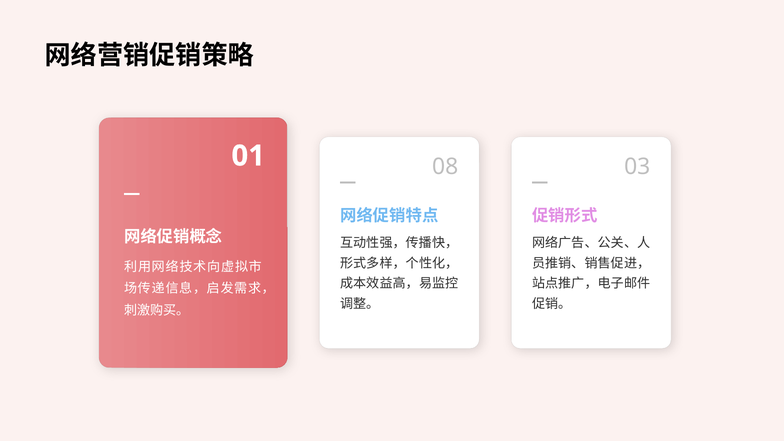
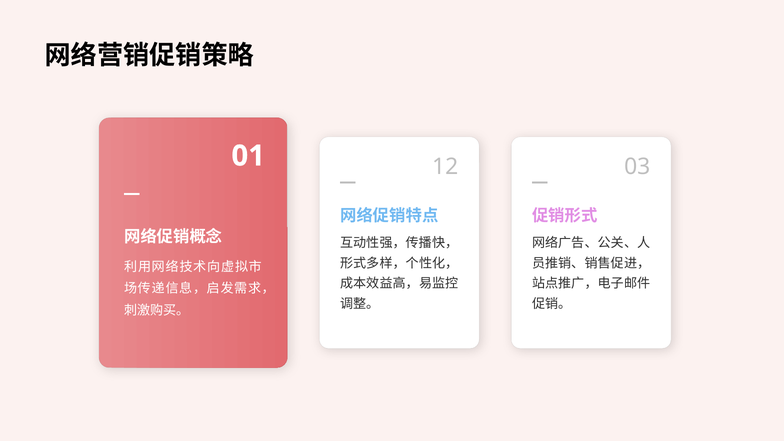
08: 08 -> 12 (445, 167)
